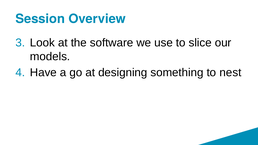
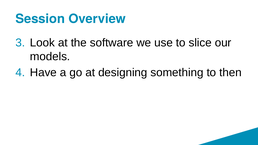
nest: nest -> then (231, 73)
